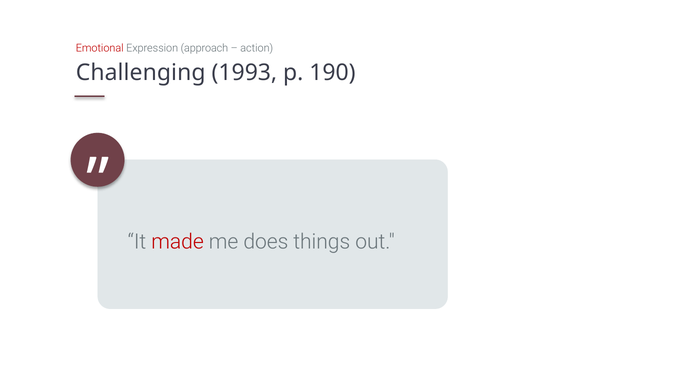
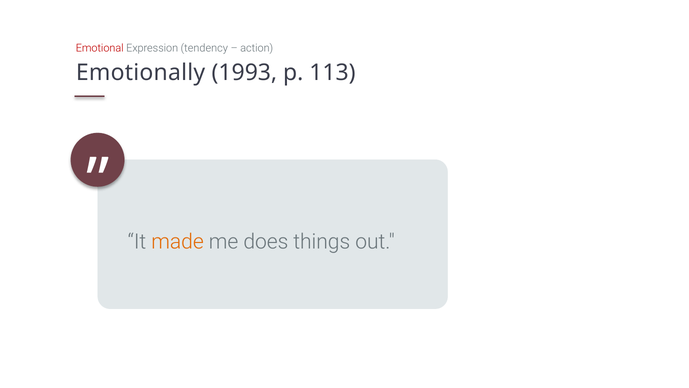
approach: approach -> tendency (204, 48)
Challenging: Challenging -> Emotionally (141, 73)
190: 190 -> 113 (332, 73)
made colour: red -> orange (178, 242)
